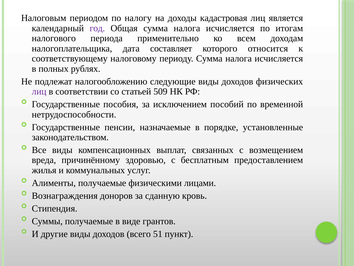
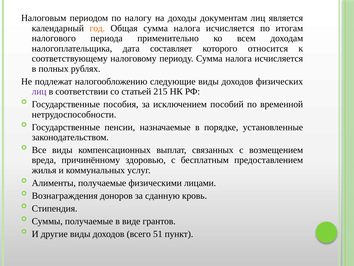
кадастровая: кадастровая -> документам (224, 18)
год colour: purple -> orange (97, 28)
509: 509 -> 215 (160, 91)
